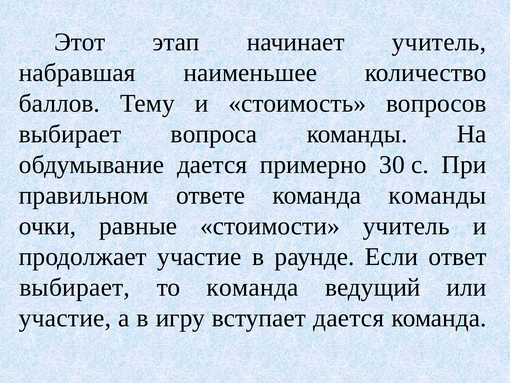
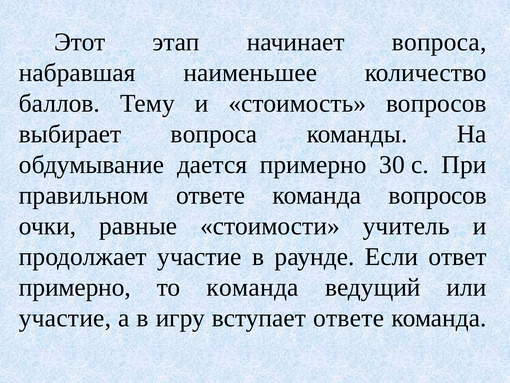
начинает учитель: учитель -> вопроса (439, 42)
команда команды: команды -> вопросов (438, 195)
выбирает: выбирает -> примерно (75, 287)
вступает дается: дается -> ответе (349, 318)
